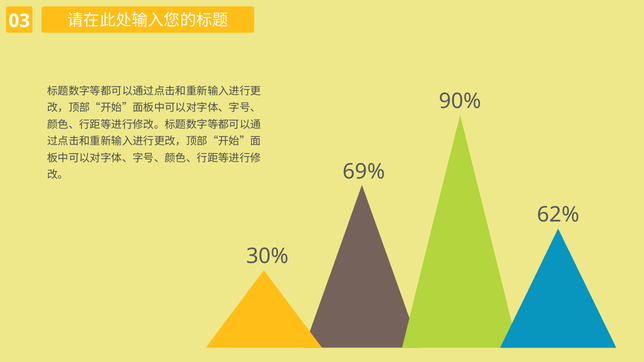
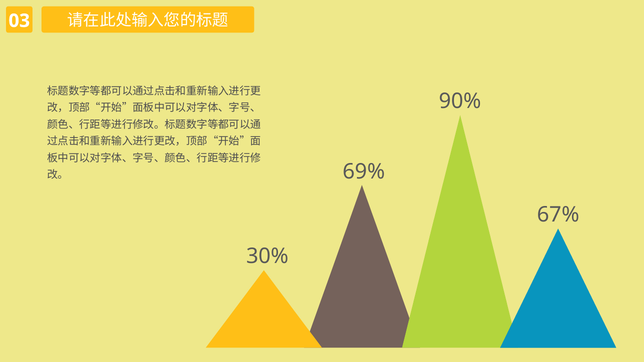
62%: 62% -> 67% (558, 215)
